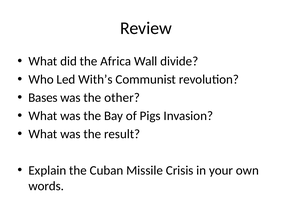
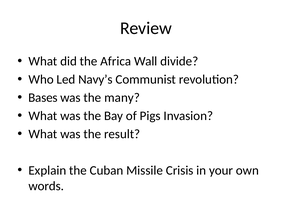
With’s: With’s -> Navy’s (95, 79)
other: other -> many (122, 98)
